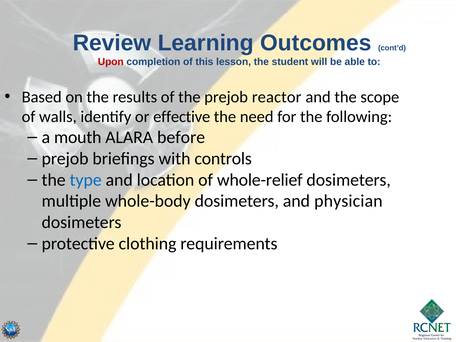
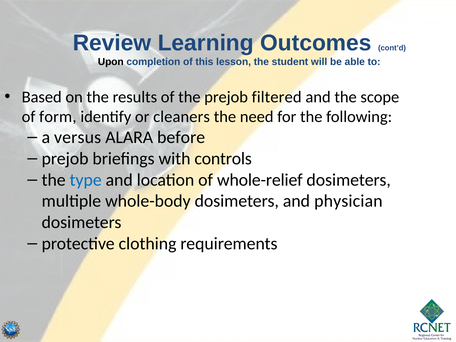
Upon colour: red -> black (111, 62)
reactor: reactor -> filtered (277, 97)
walls: walls -> form (58, 117)
effective: effective -> cleaners (182, 117)
mouth: mouth -> versus (78, 137)
